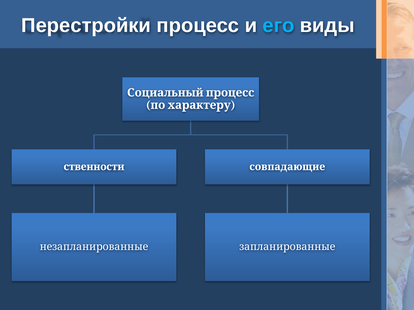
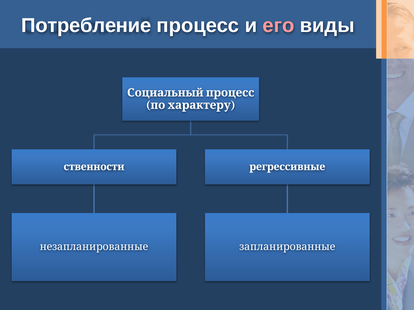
Перестройки: Перестройки -> Потребление (86, 26)
его colour: light blue -> pink (279, 26)
совпадающие: совпадающие -> регрессивные (287, 167)
